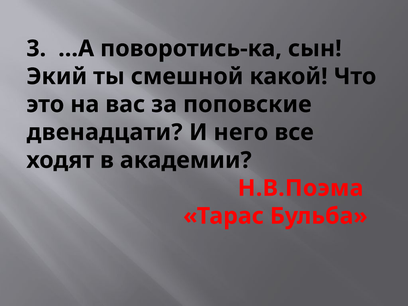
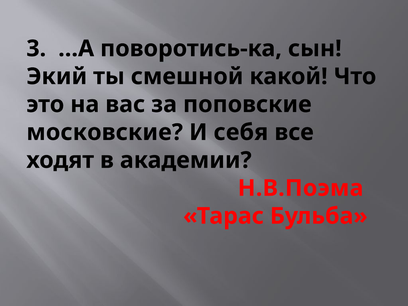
двенадцати: двенадцати -> московские (105, 132)
него: него -> себя (241, 132)
